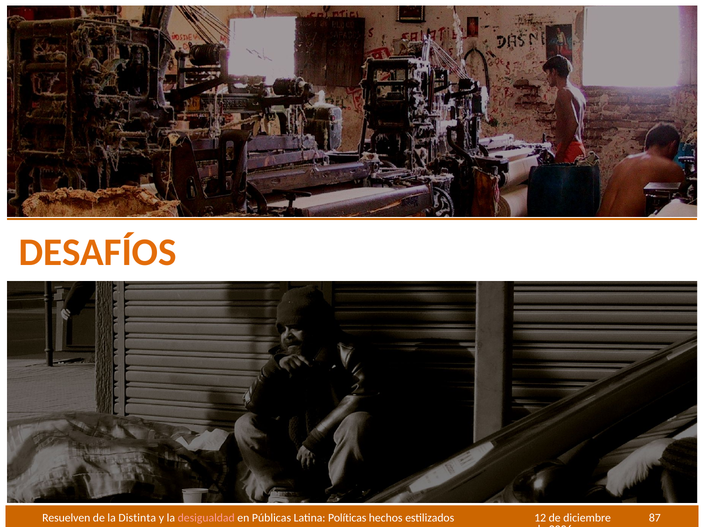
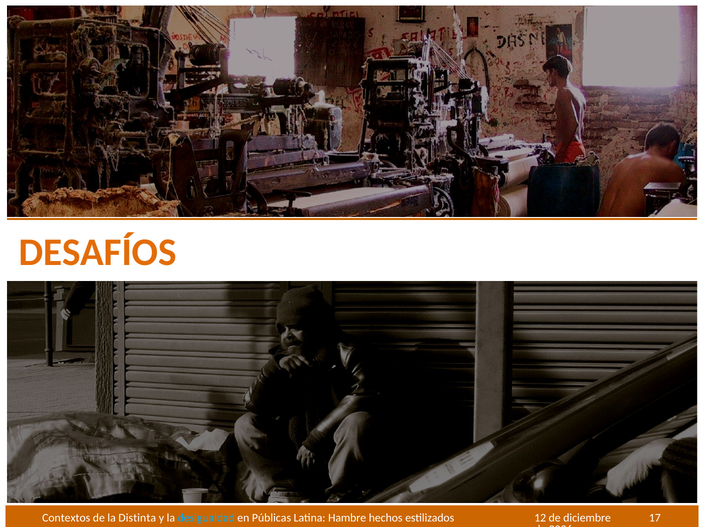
Resuelven: Resuelven -> Contextos (66, 518)
desigualdad colour: pink -> light blue (206, 518)
Políticas: Políticas -> Hambre (347, 518)
87: 87 -> 17 (655, 518)
